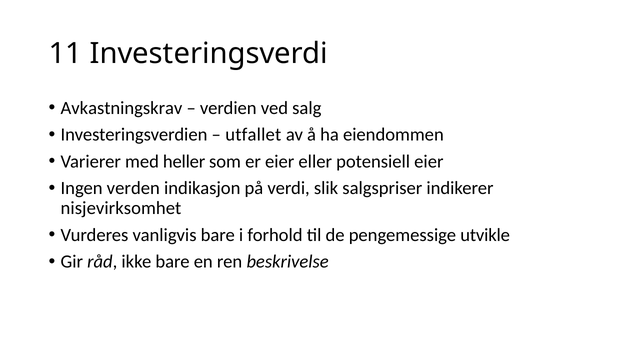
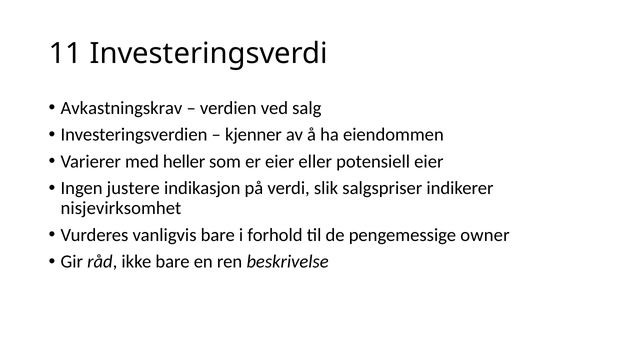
utfallet: utfallet -> kjenner (253, 135)
verden: verden -> justere (133, 188)
utvikle: utvikle -> owner (485, 235)
